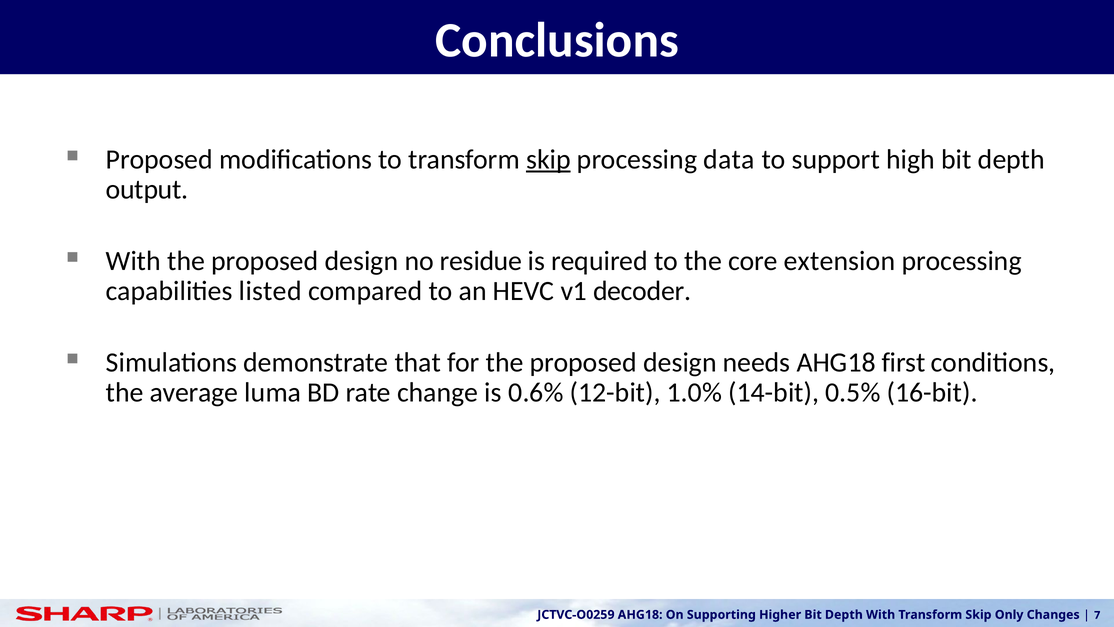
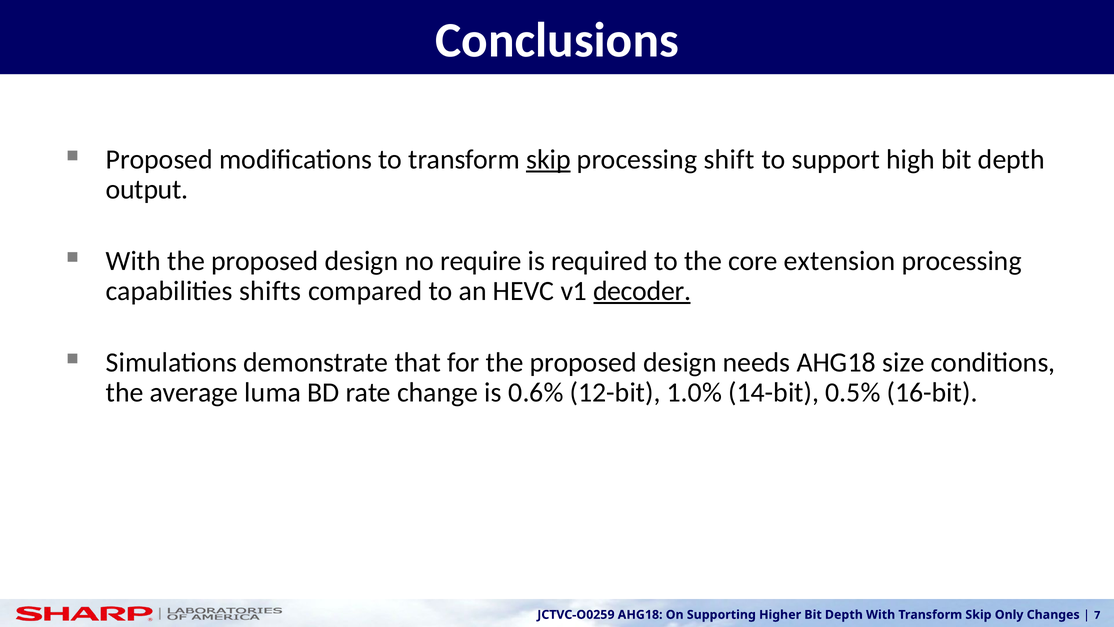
data: data -> shift (729, 159)
residue: residue -> require (481, 261)
listed: listed -> shifts (270, 291)
decoder underline: none -> present (642, 291)
first: first -> size (903, 362)
